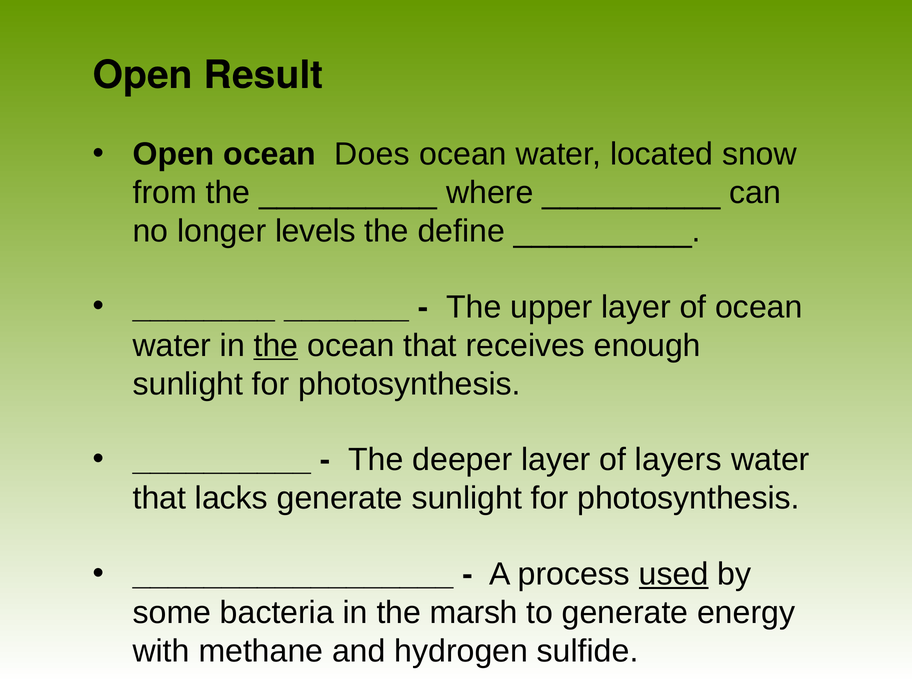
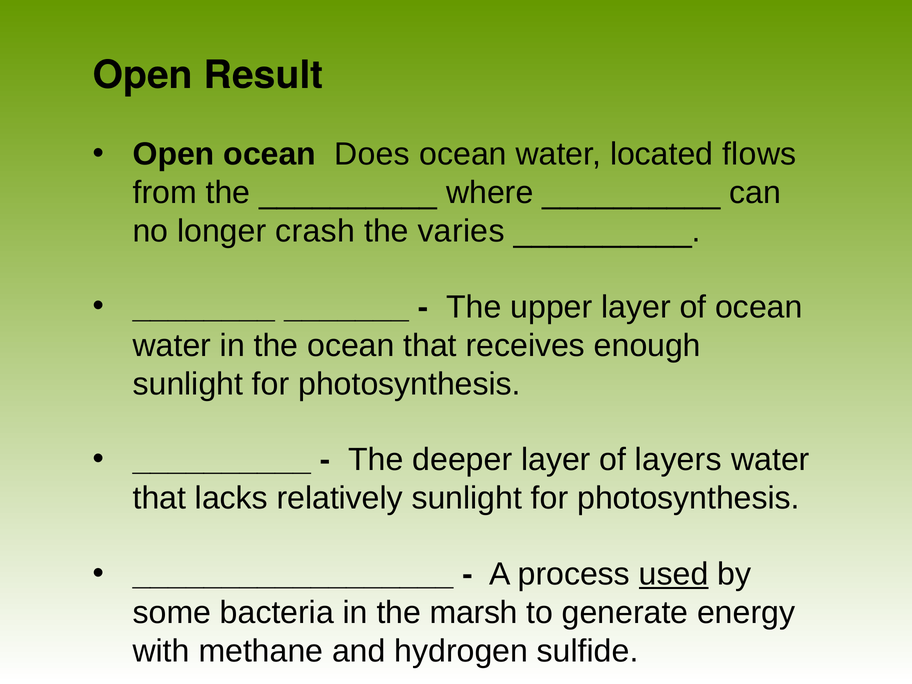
snow: snow -> flows (759, 154)
levels: levels -> crash (315, 231)
define: define -> varies (461, 231)
the underline: present -> none (276, 345)
lacks generate: generate -> relatively (340, 498)
